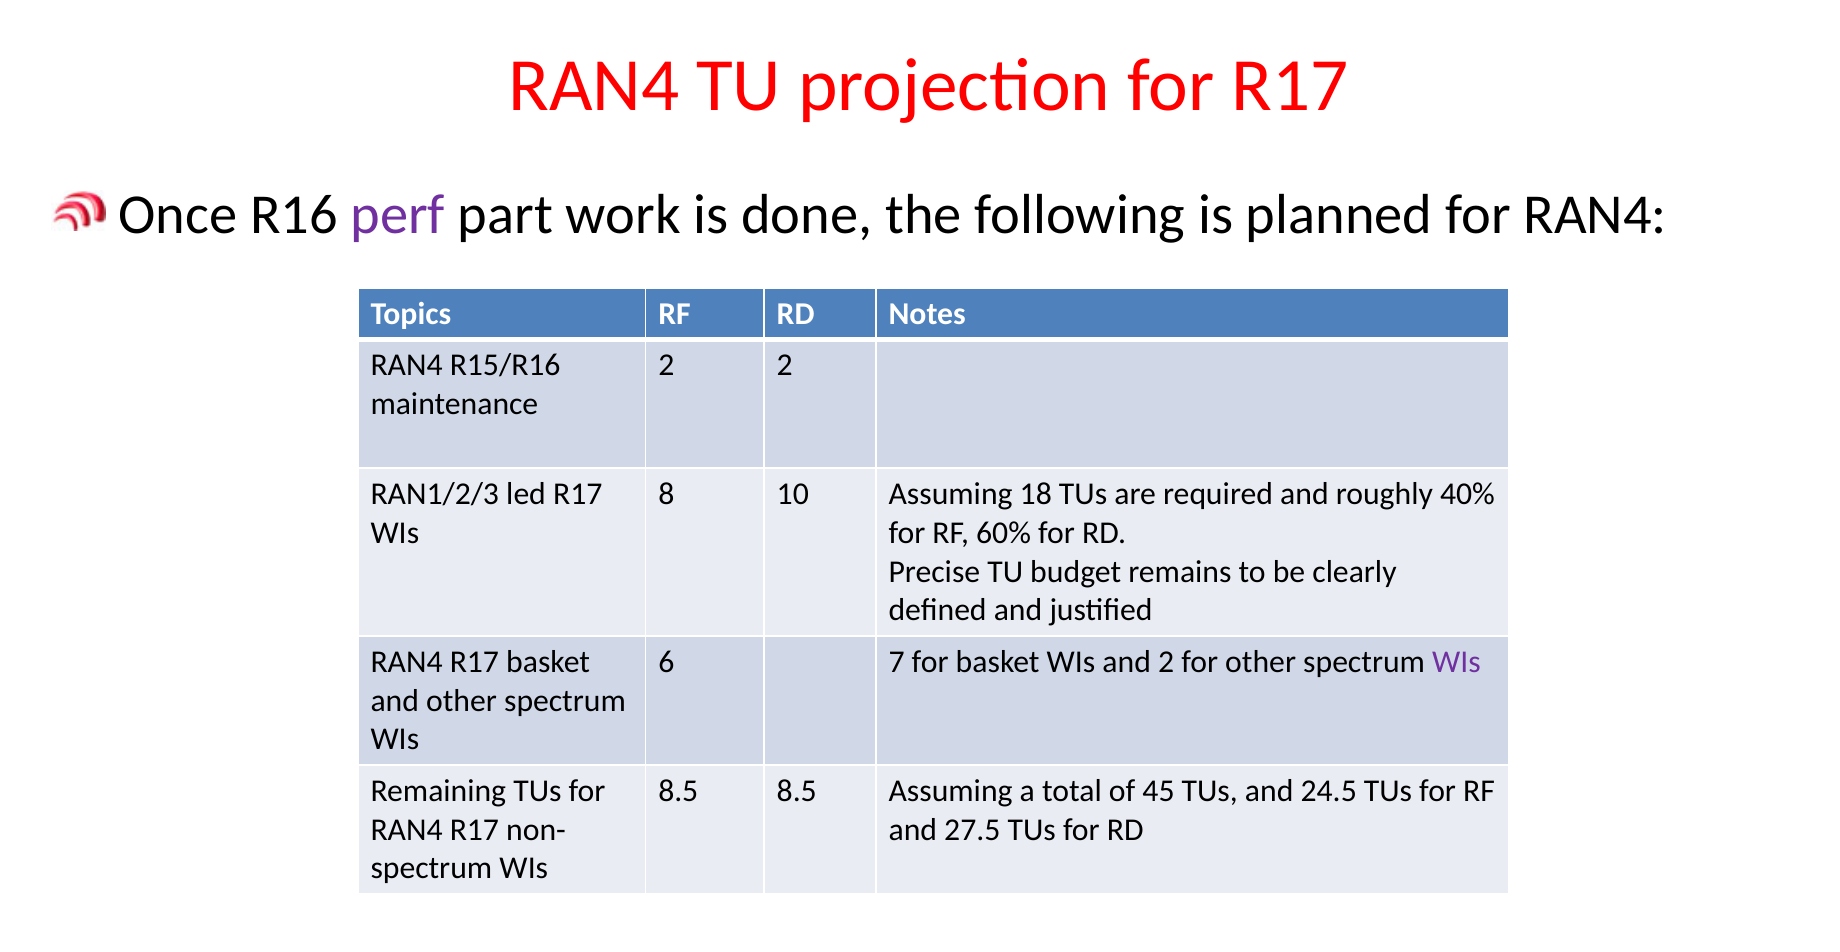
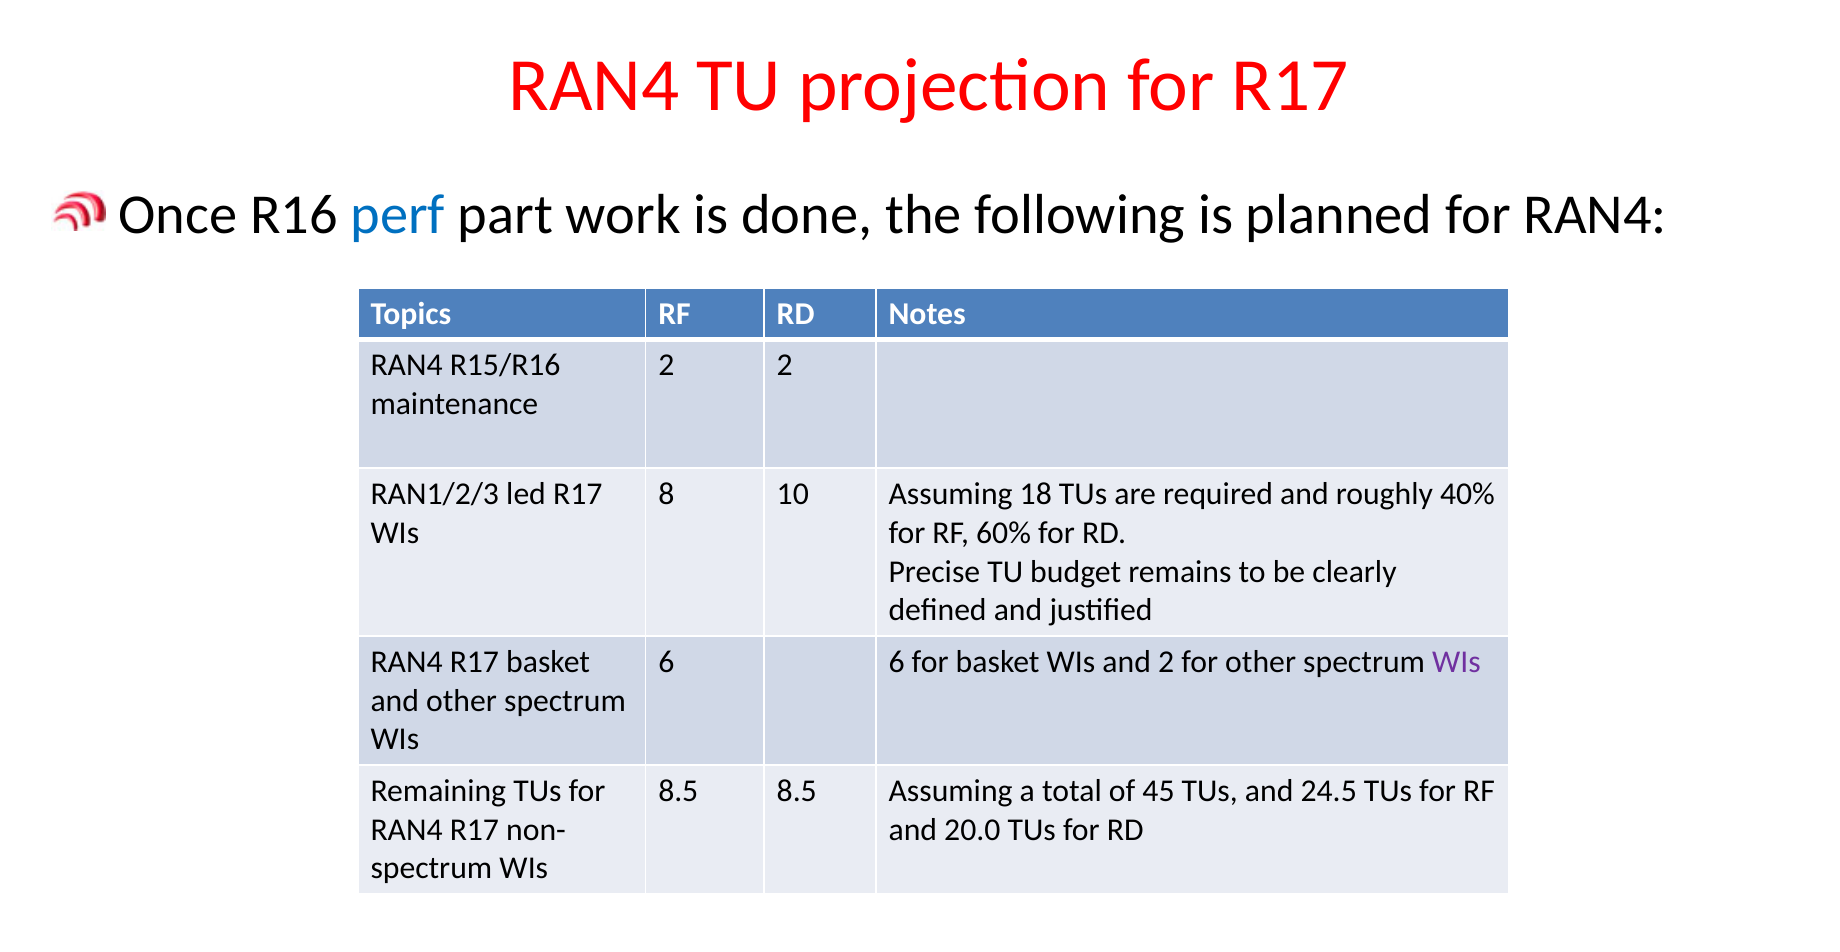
perf colour: purple -> blue (398, 214)
6 7: 7 -> 6 (897, 662)
27.5: 27.5 -> 20.0 (972, 829)
